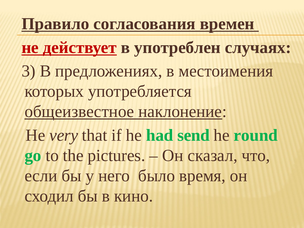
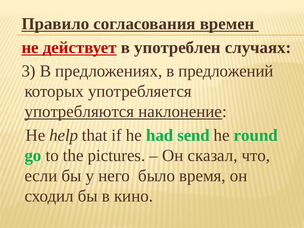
местоимения: местоимения -> предложений (226, 71)
общеизвестное: общеизвестное -> употребляются (79, 112)
very: very -> help (64, 135)
